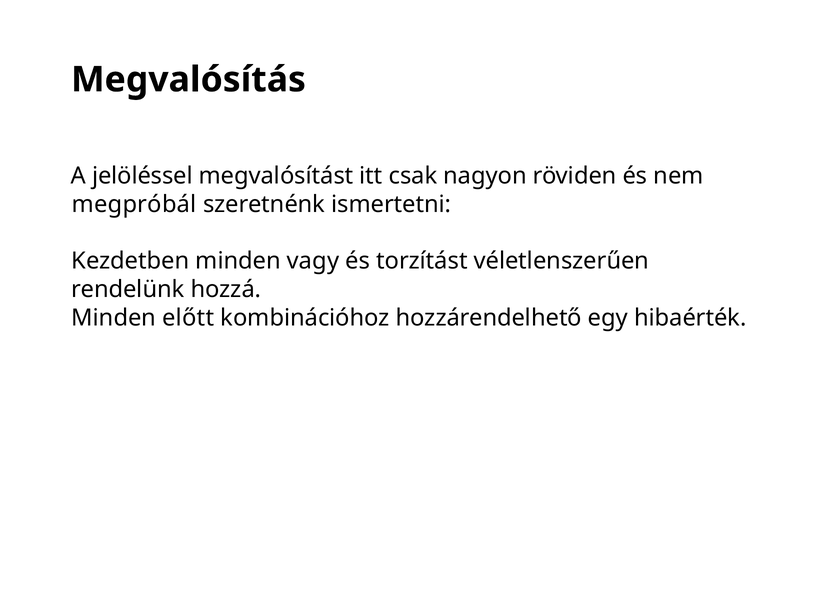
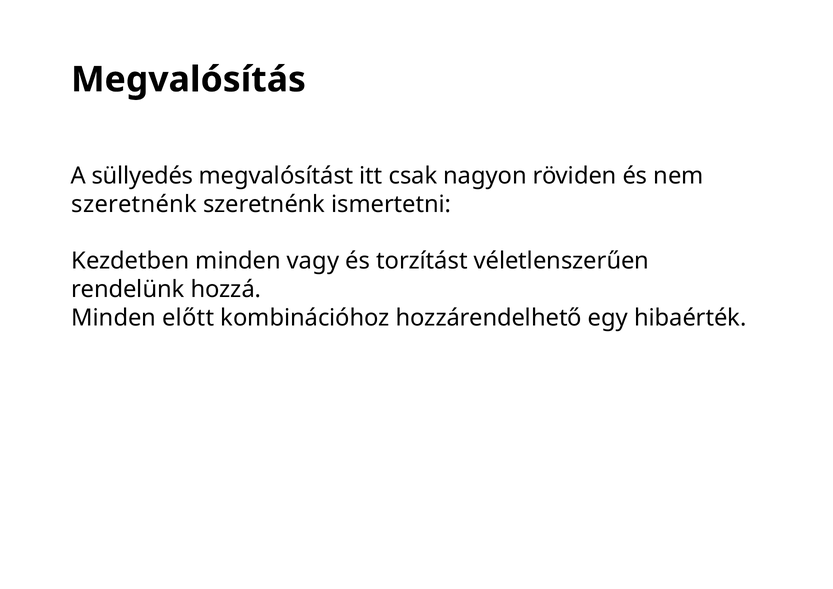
jelöléssel: jelöléssel -> süllyedés (142, 176)
megpróbál: megpróbál -> szeretnénk (134, 204)
